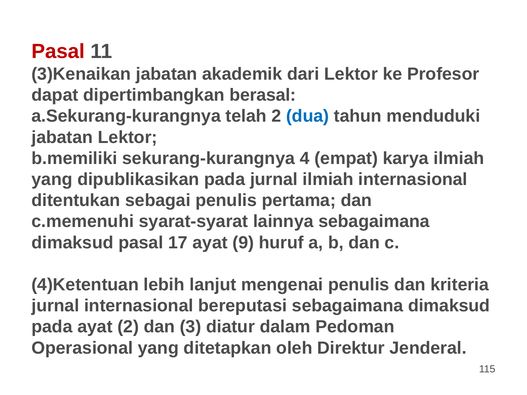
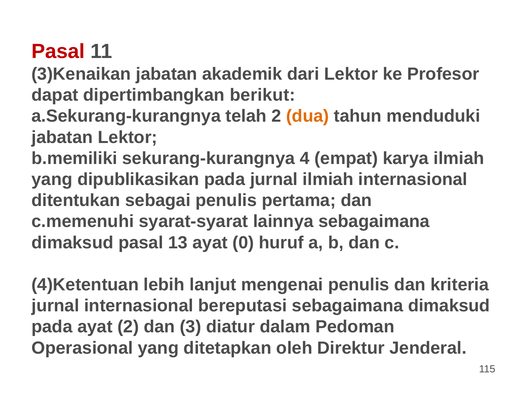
berasal: berasal -> berikut (263, 95)
dua colour: blue -> orange (308, 116)
17: 17 -> 13 (178, 243)
9: 9 -> 0 (243, 243)
